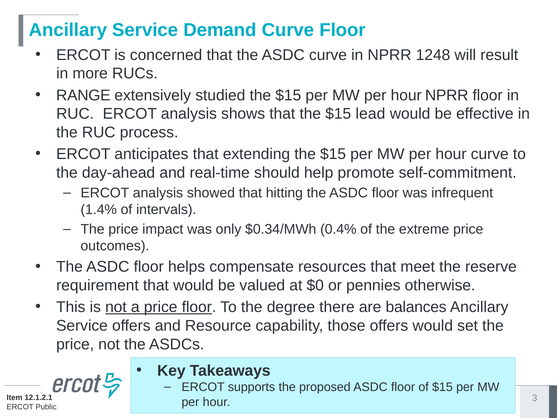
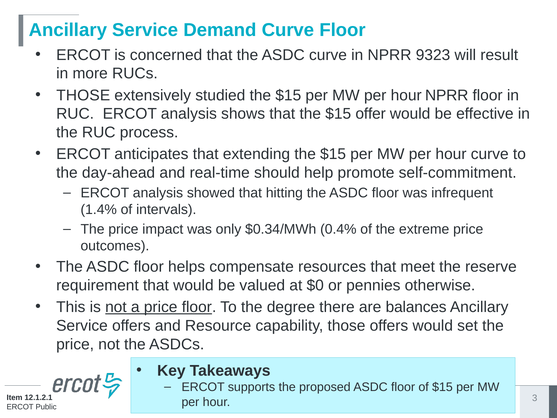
1248: 1248 -> 9323 (433, 55)
RANGE: RANGE -> THOSE (83, 95)
lead: lead -> offer (371, 114)
